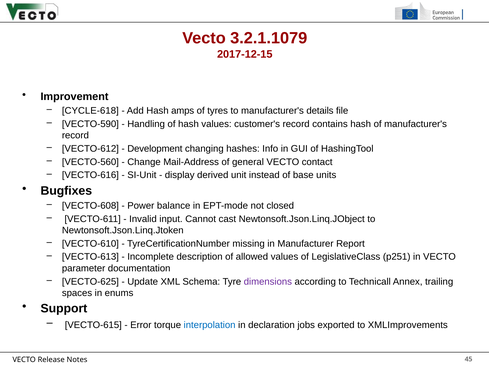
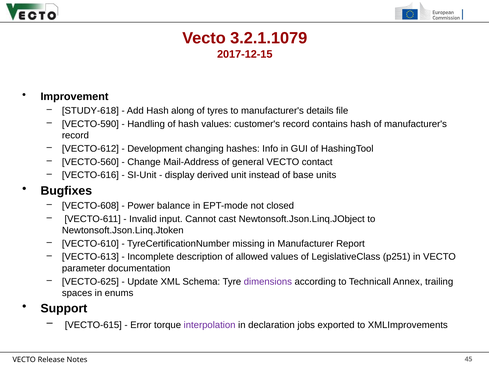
CYCLE-618: CYCLE-618 -> STUDY-618 (90, 111)
amps: amps -> along (183, 111)
interpolation colour: blue -> purple (210, 326)
